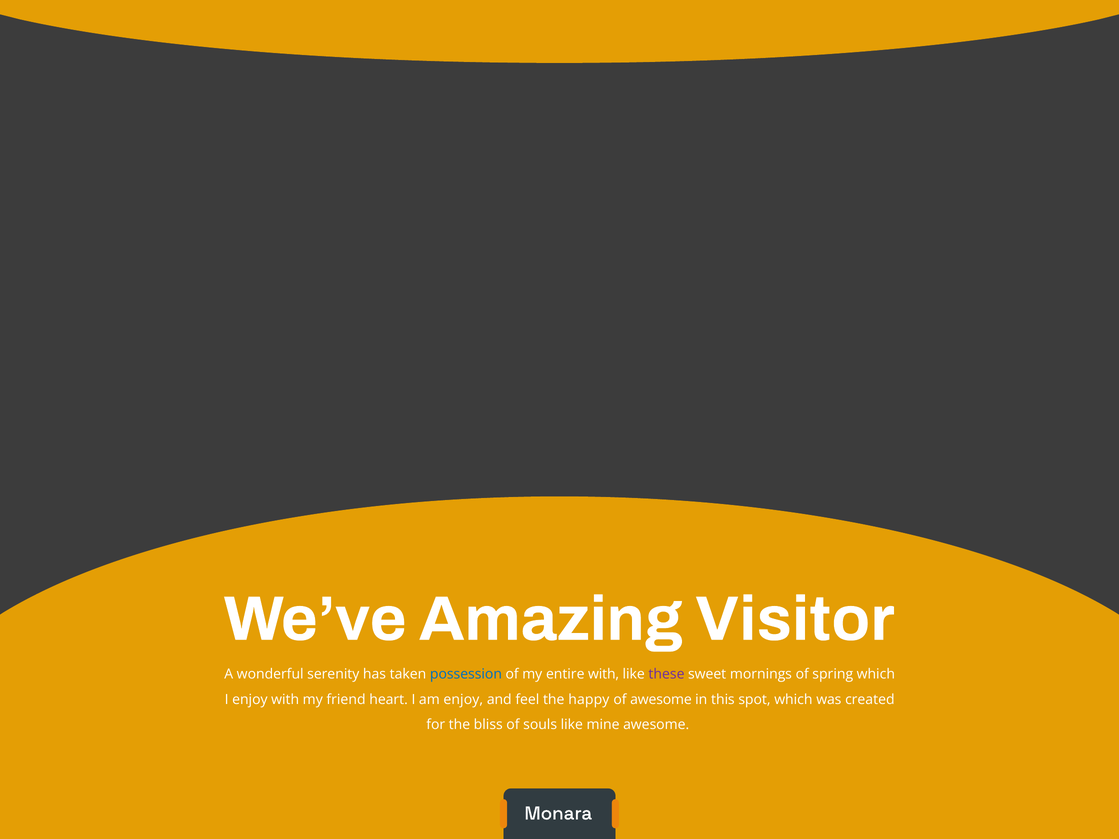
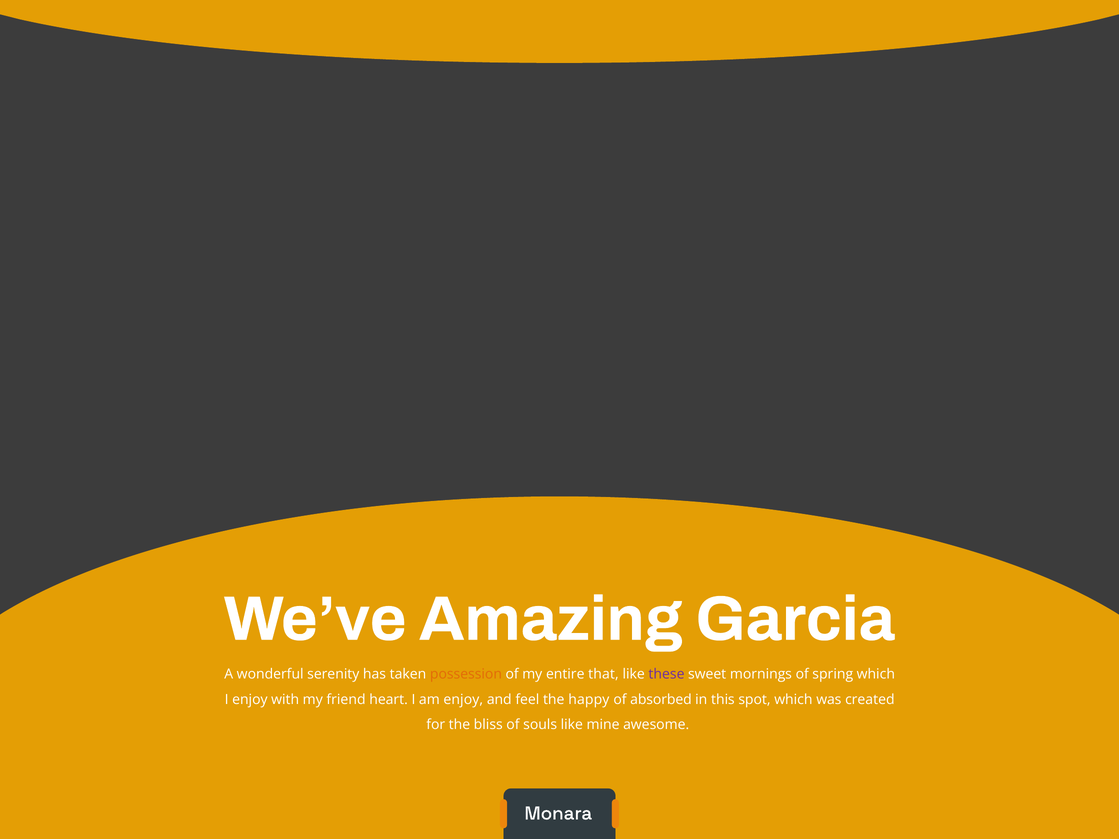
Visitor: Visitor -> Garcia (795, 619)
possession colour: blue -> orange (466, 675)
entire with: with -> that (603, 675)
of awesome: awesome -> absorbed (661, 700)
